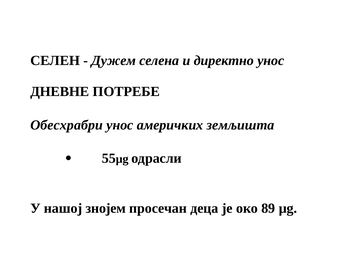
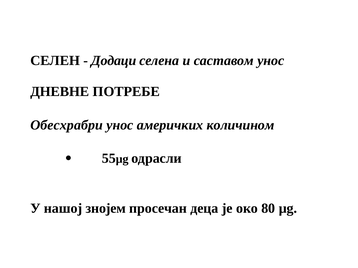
Дужем: Дужем -> Додаци (114, 61)
директно: директно -> саставом (224, 61)
земљишта: земљишта -> количином (241, 125)
89: 89 -> 80 (268, 209)
